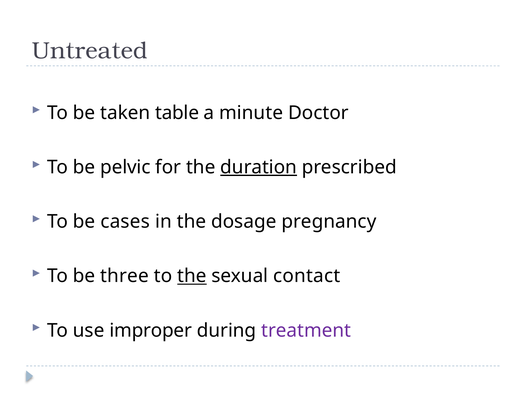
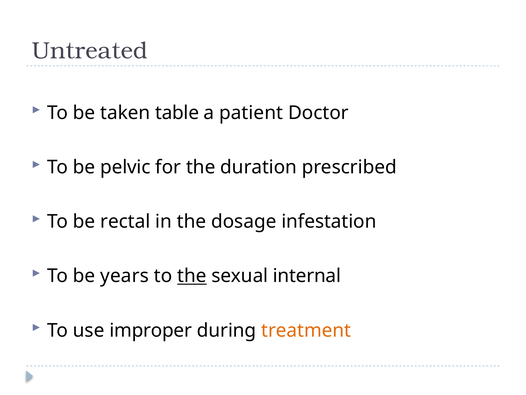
minute: minute -> patient (251, 113)
duration underline: present -> none (259, 167)
cases: cases -> rectal (125, 221)
pregnancy: pregnancy -> infestation (329, 221)
three: three -> years (125, 276)
contact: contact -> internal (307, 276)
treatment colour: purple -> orange (306, 330)
